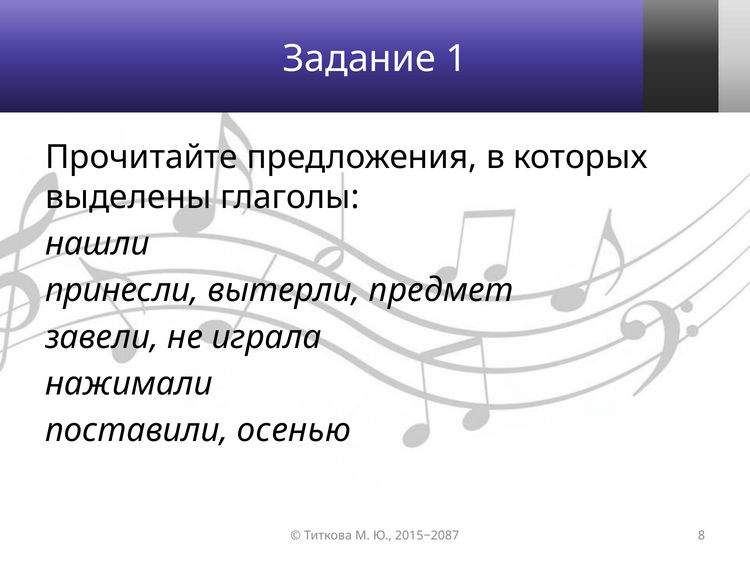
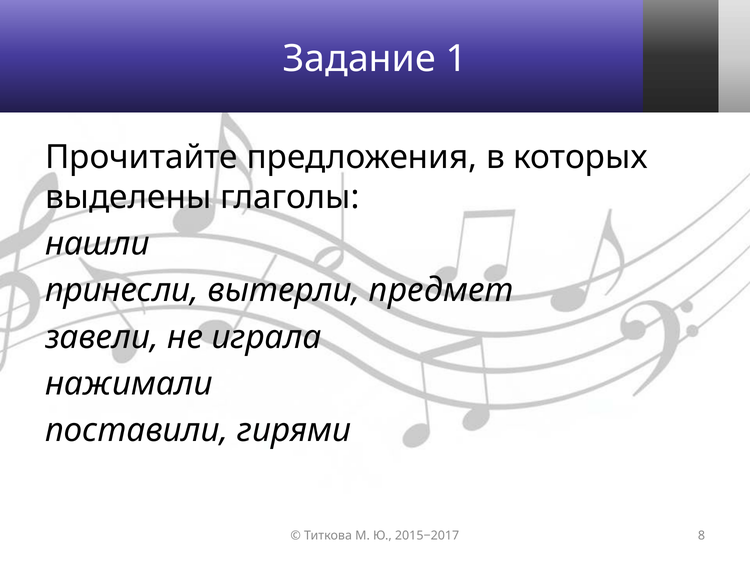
осенью: осенью -> гирями (294, 431)
2015−2087: 2015−2087 -> 2015−2017 (427, 536)
